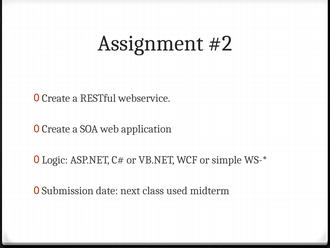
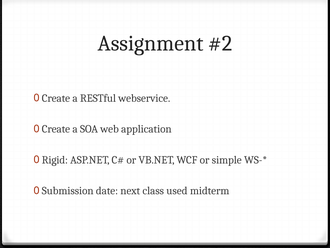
Logic: Logic -> Rigid (55, 160)
